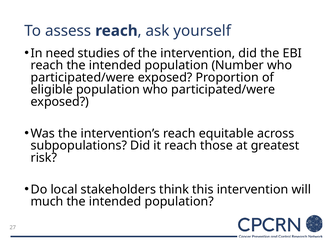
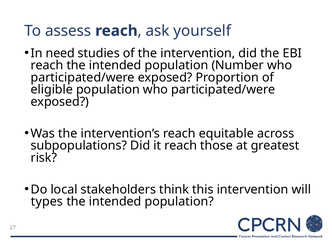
much: much -> types (47, 202)
